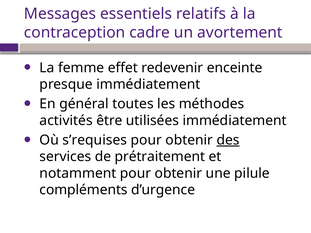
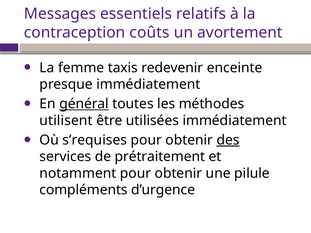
cadre: cadre -> coûts (150, 32)
effet: effet -> taxis (123, 68)
général underline: none -> present (84, 104)
activités: activités -> utilisent (66, 121)
